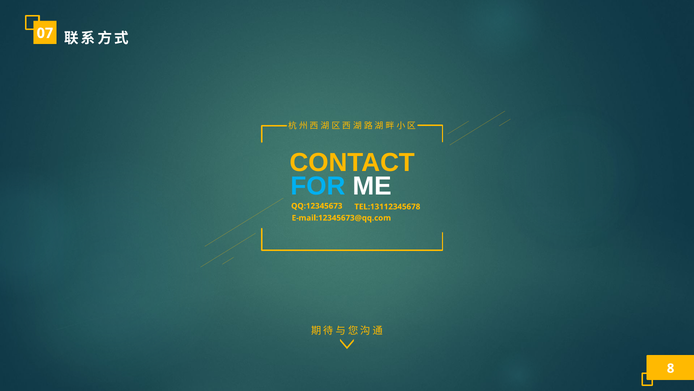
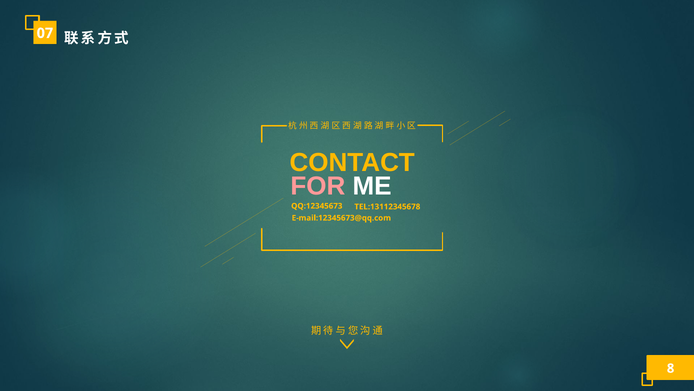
FOR colour: light blue -> pink (318, 186)
